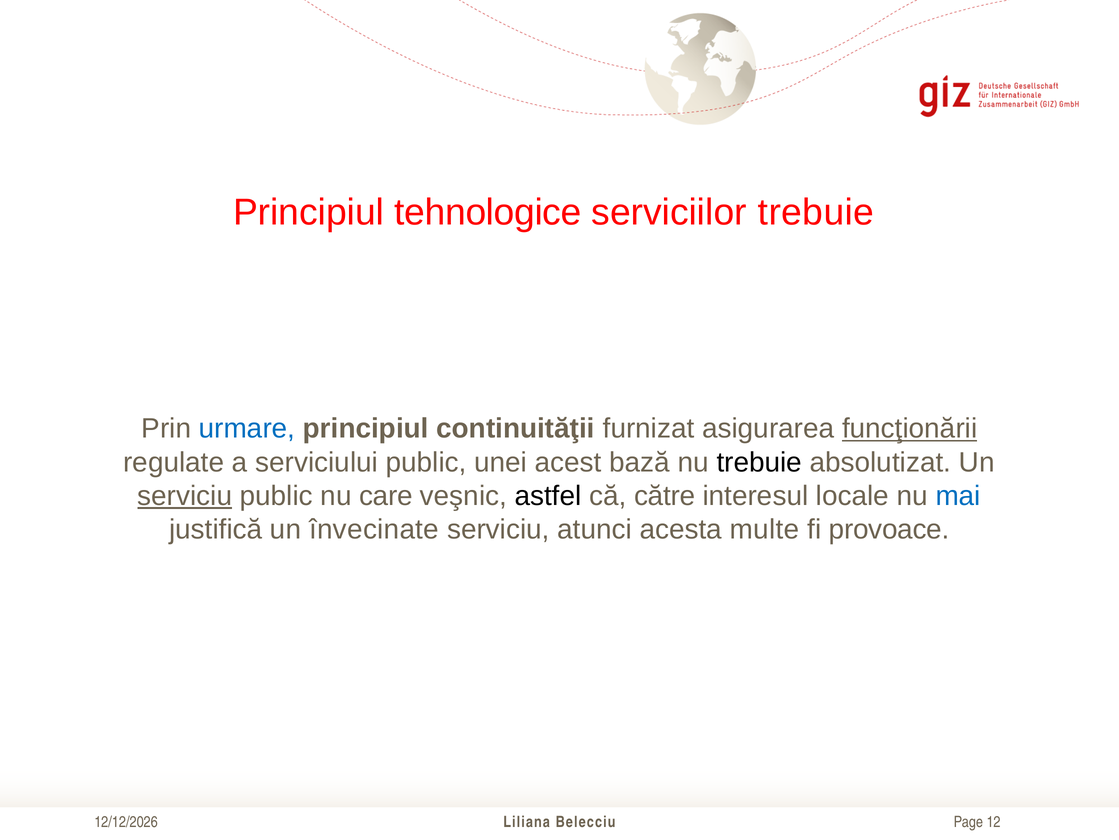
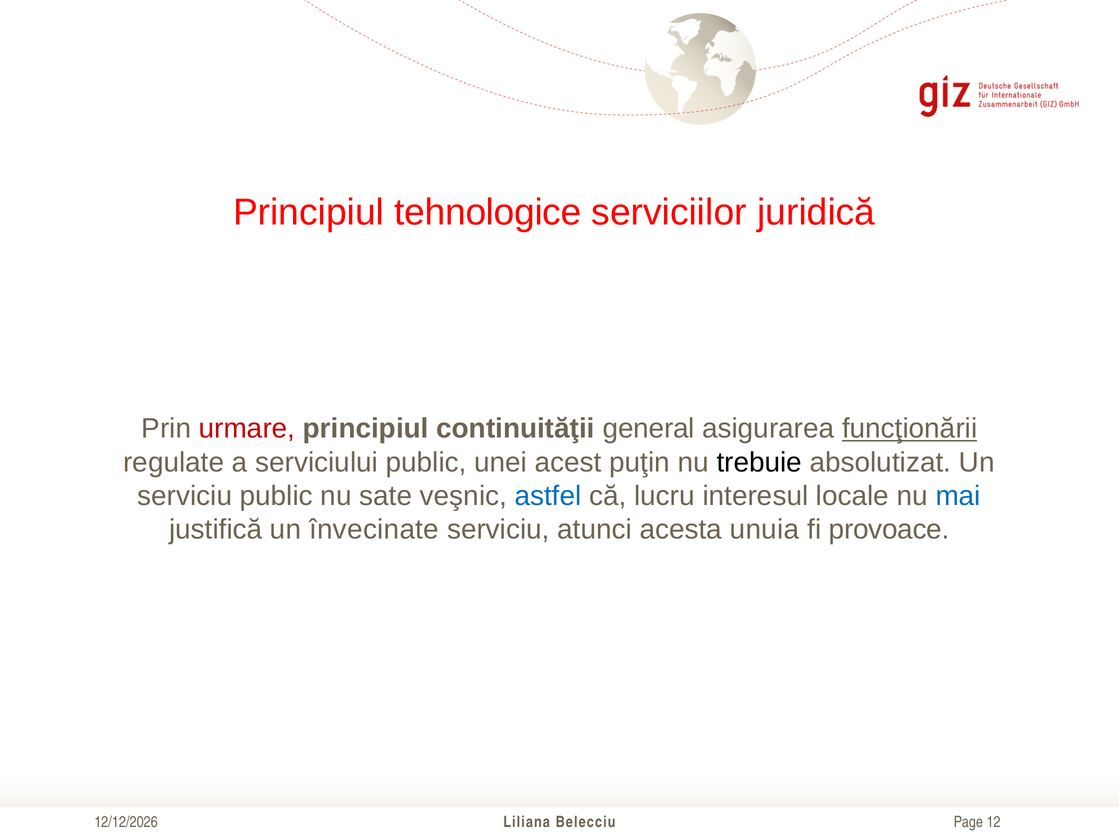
serviciilor trebuie: trebuie -> juridică (816, 212)
urmare colour: blue -> red (247, 428)
furnizat: furnizat -> general (649, 428)
bază: bază -> puţin (640, 462)
serviciu underline: present -> none (185, 495)
care: care -> sate (386, 495)
astfel colour: black -> blue (548, 495)
către: către -> lucru (664, 495)
multe: multe -> unuia (765, 529)
